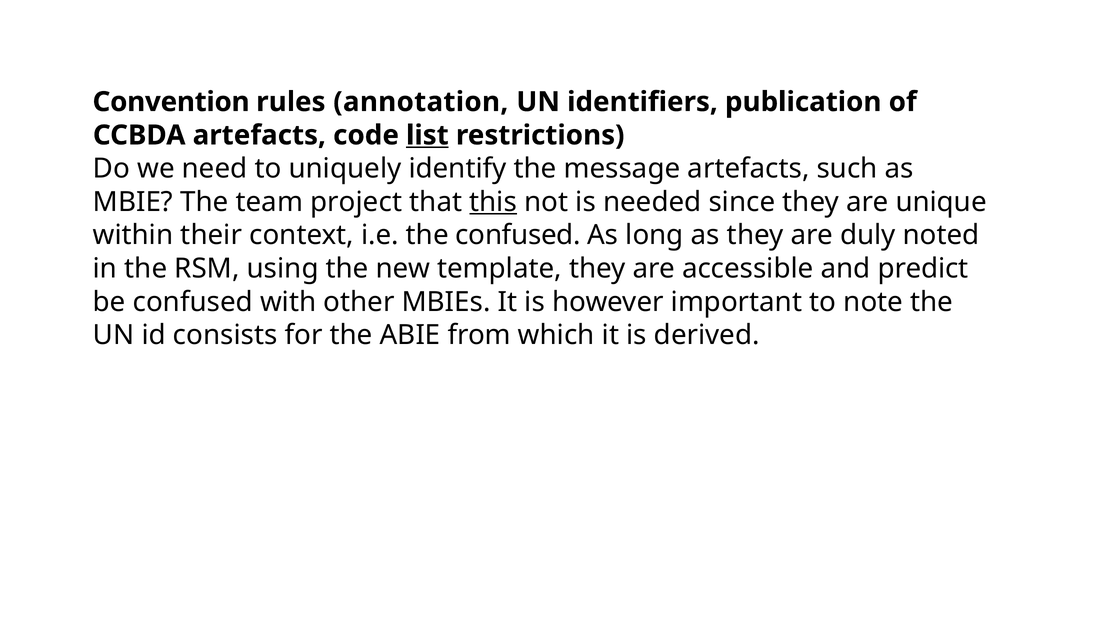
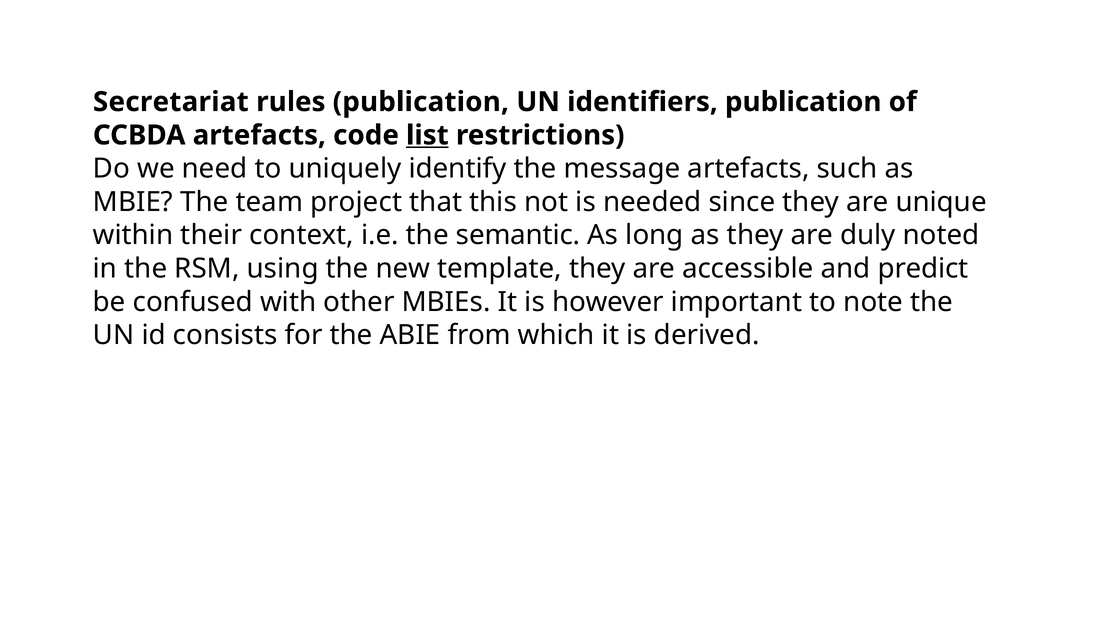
Convention: Convention -> Secretariat (171, 102)
rules annotation: annotation -> publication (421, 102)
this underline: present -> none (493, 202)
the confused: confused -> semantic (518, 235)
